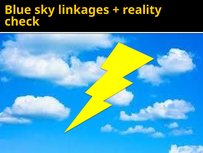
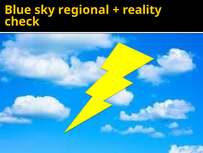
linkages: linkages -> regional (84, 10)
